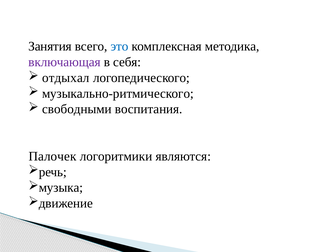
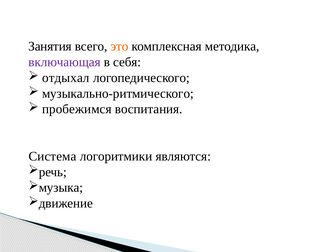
это colour: blue -> orange (120, 46)
свободными: свободными -> пробежимся (77, 109)
Палочек: Палочек -> Система (52, 156)
